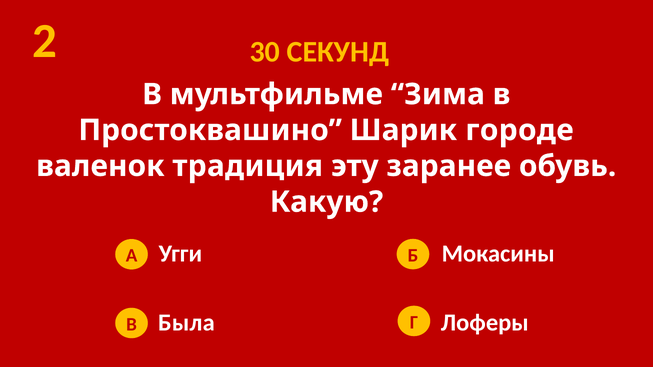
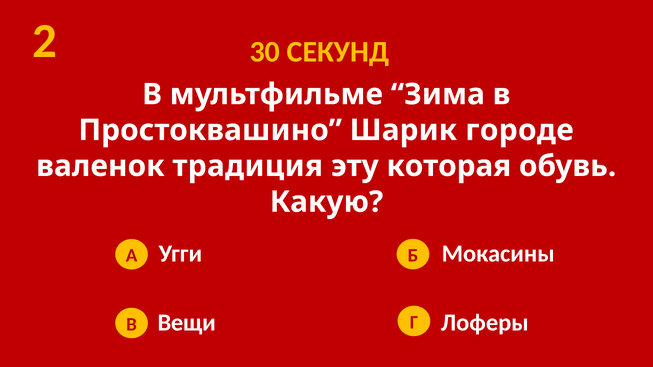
заранее: заранее -> которая (449, 166)
Была: Была -> Вещи (187, 323)
